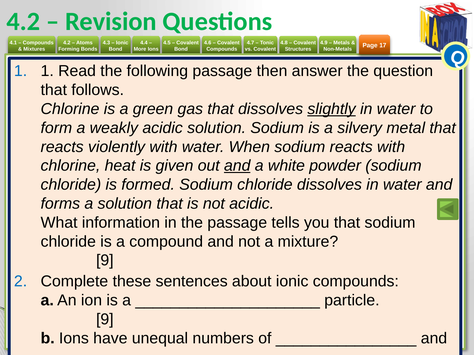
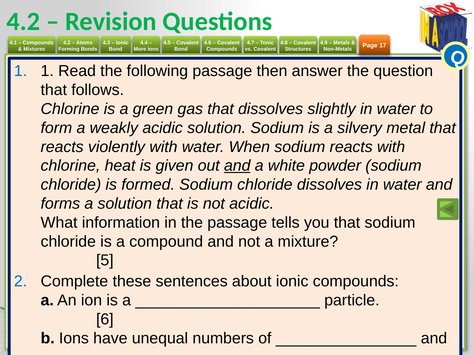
slightly underline: present -> none (332, 109)
9: 9 -> 5 (105, 261)
9: 9 -> 6 (105, 320)
